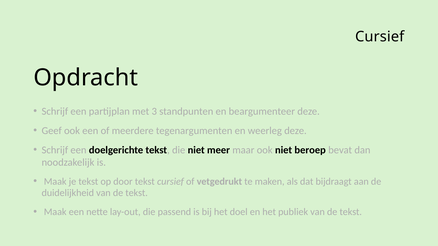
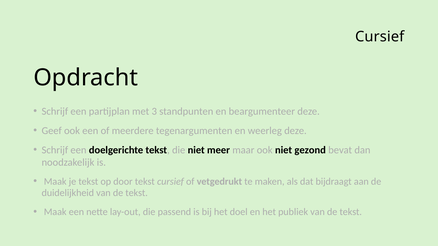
beroep: beroep -> gezond (310, 150)
